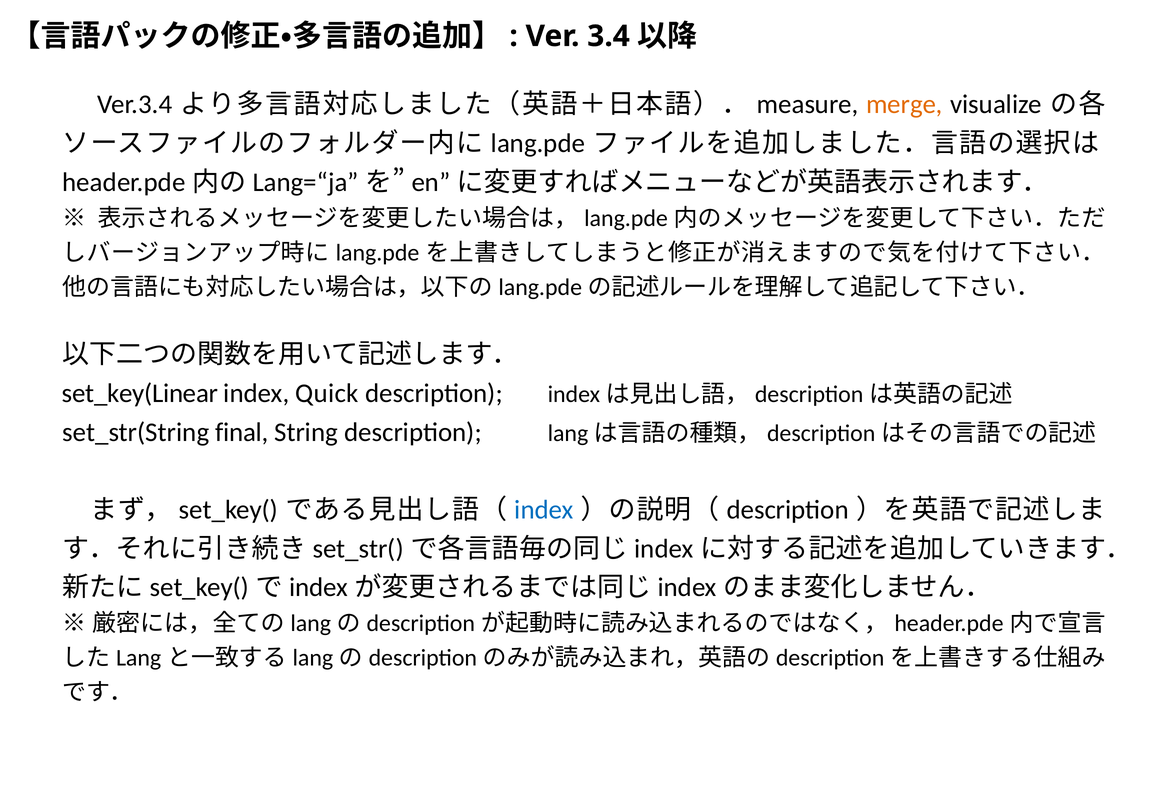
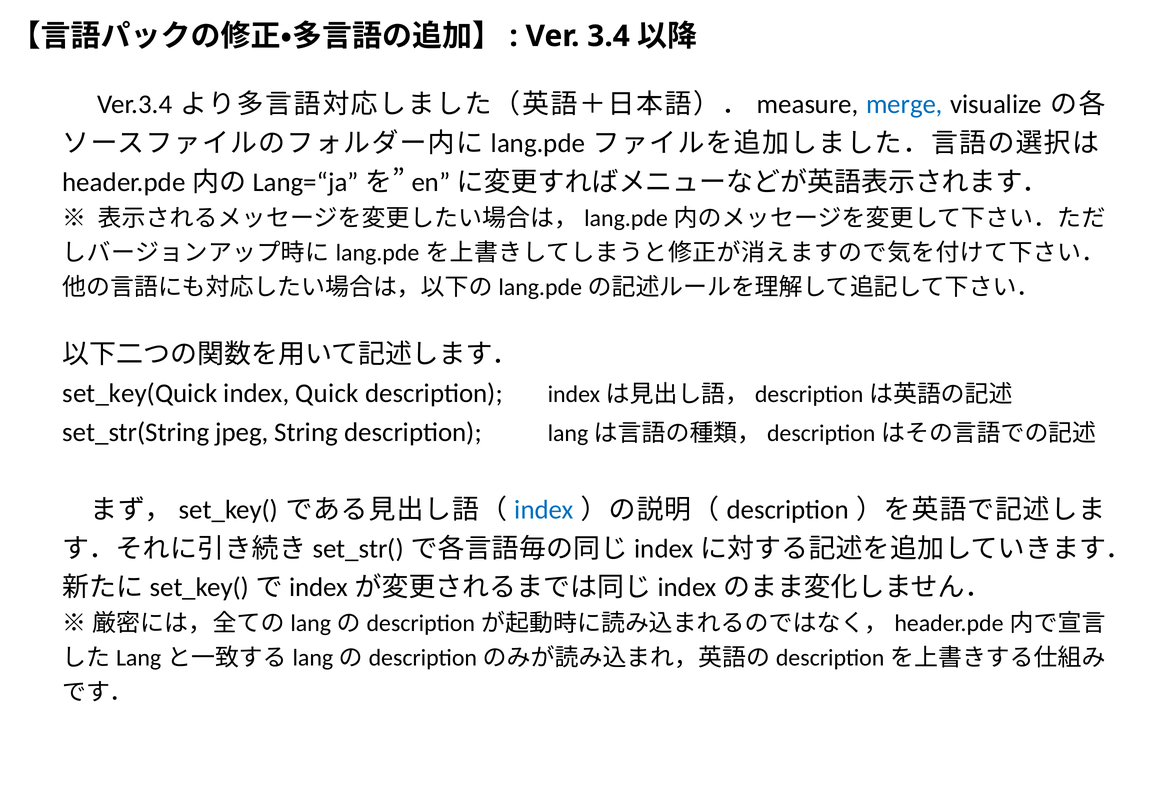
merge colour: orange -> blue (904, 104)
set_key(Linear: set_key(Linear -> set_key(Quick (140, 393)
final: final -> jpeg (242, 432)
